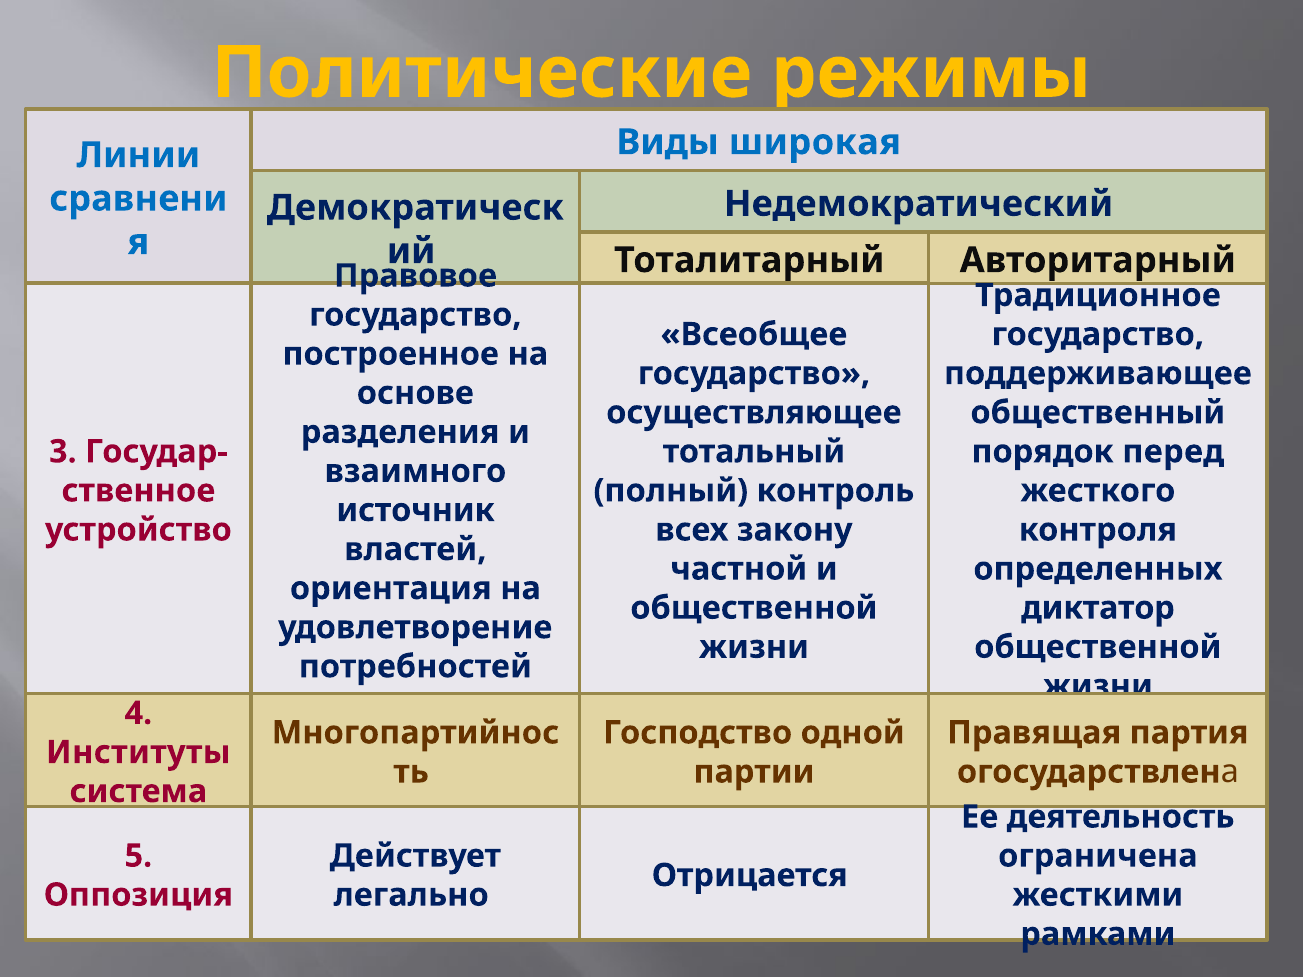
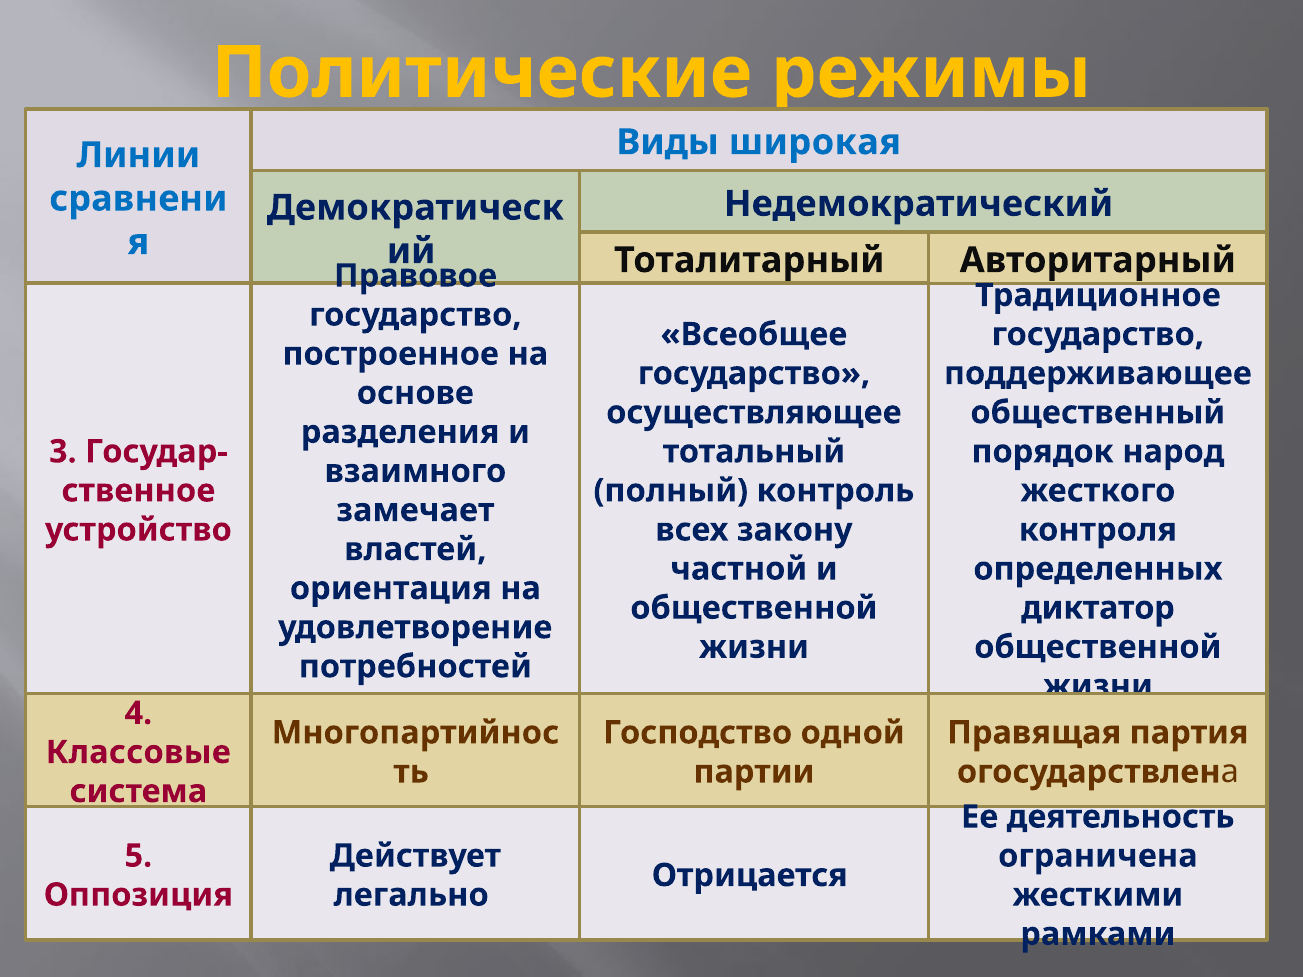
перед: перед -> народ (1173, 452)
источник: источник -> замечает (415, 510)
Институты: Институты -> Классовые (138, 752)
